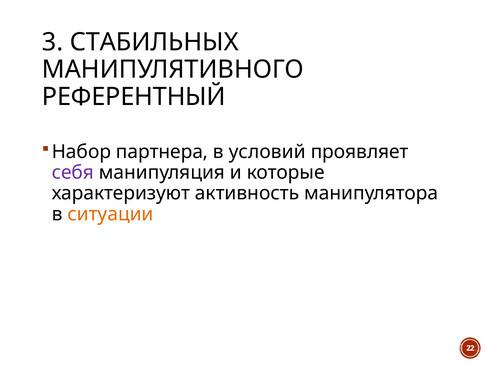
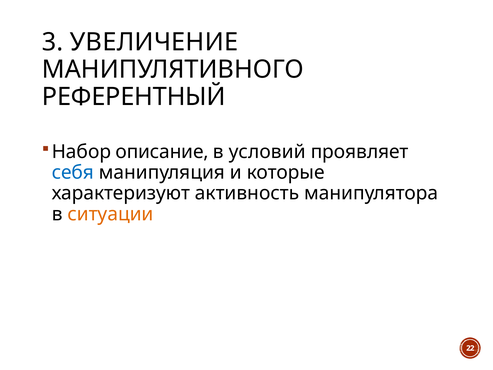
СТАБИЛЬНЫХ: СТАБИЛЬНЫХ -> УВЕЛИЧЕНИЕ (154, 42)
партнера: партнера -> описание (162, 152)
себя colour: purple -> blue (73, 172)
